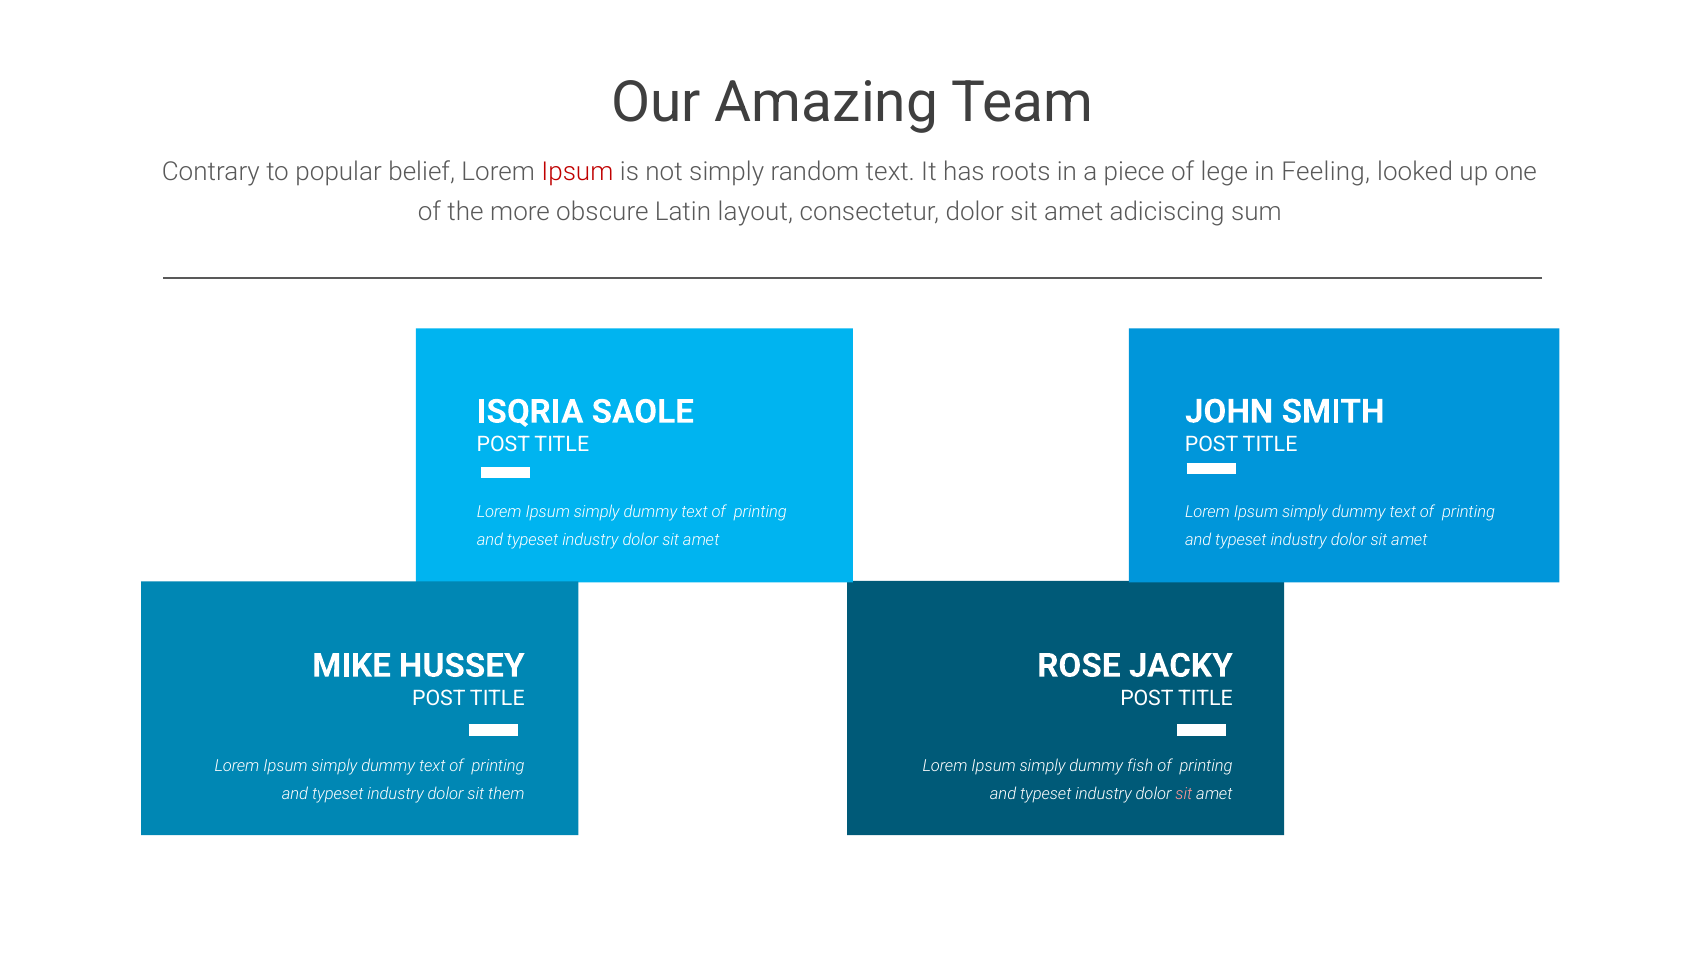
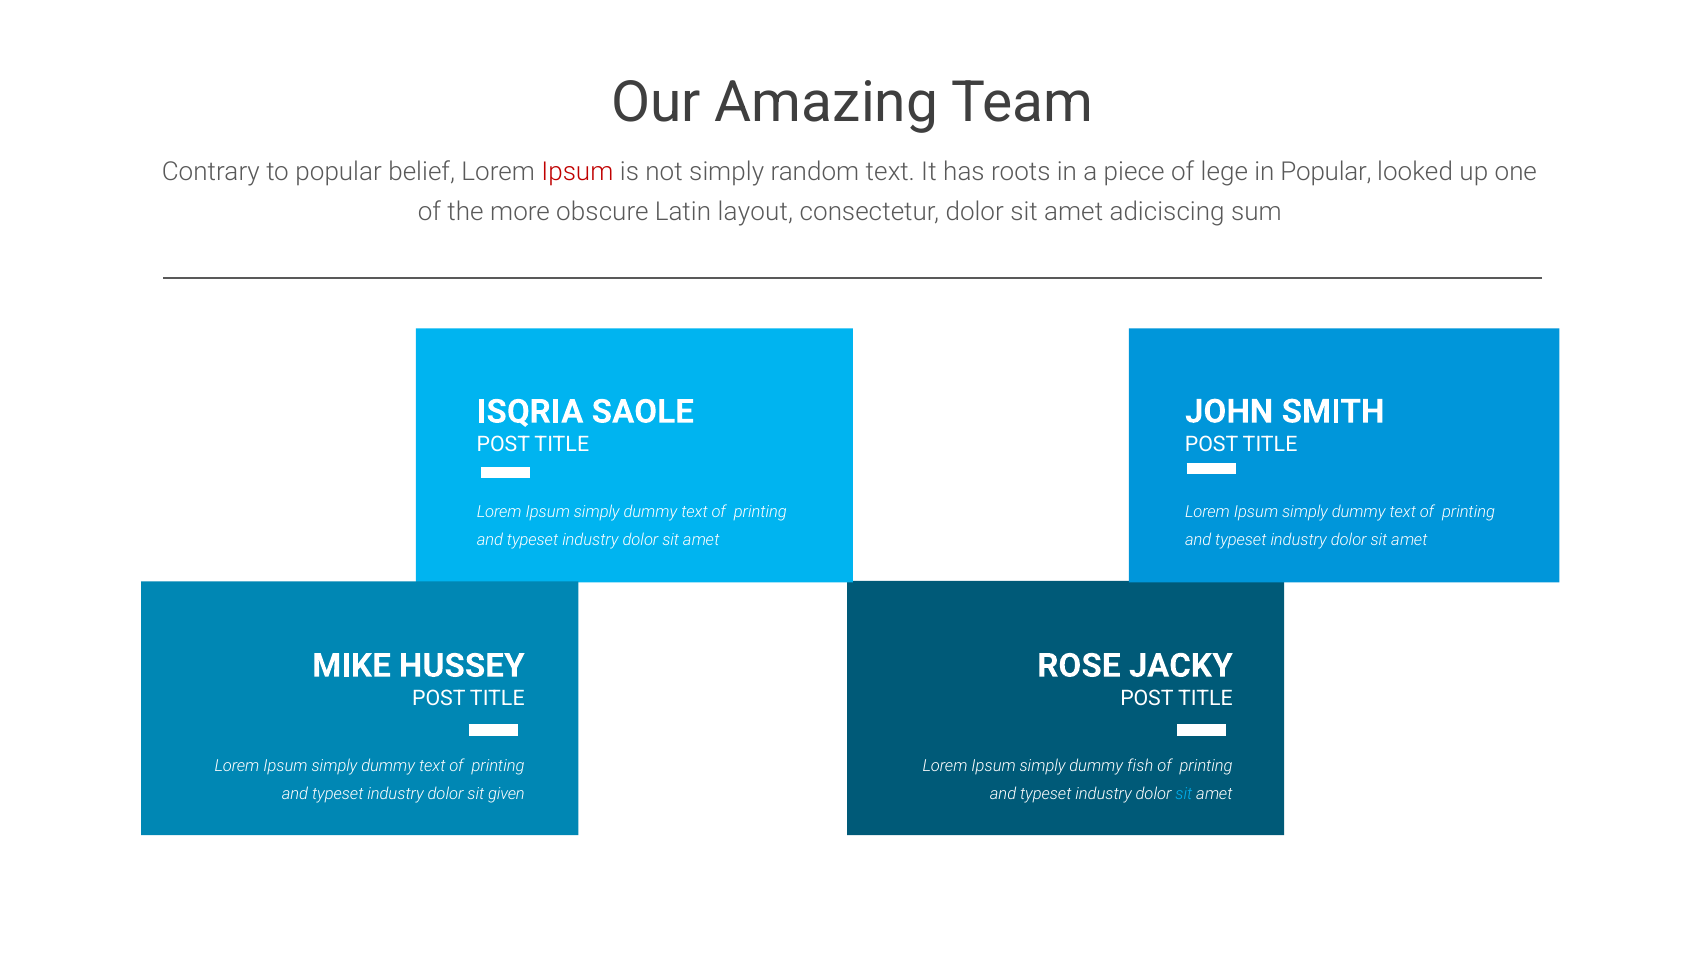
in Feeling: Feeling -> Popular (1326, 171)
them: them -> given (506, 795)
sit colour: pink -> light blue (1184, 795)
